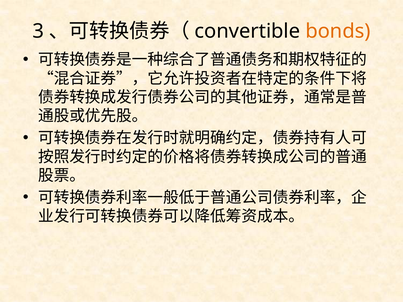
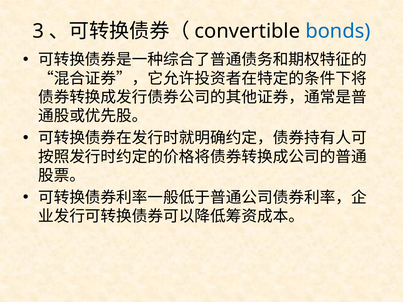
bonds colour: orange -> blue (338, 31)
